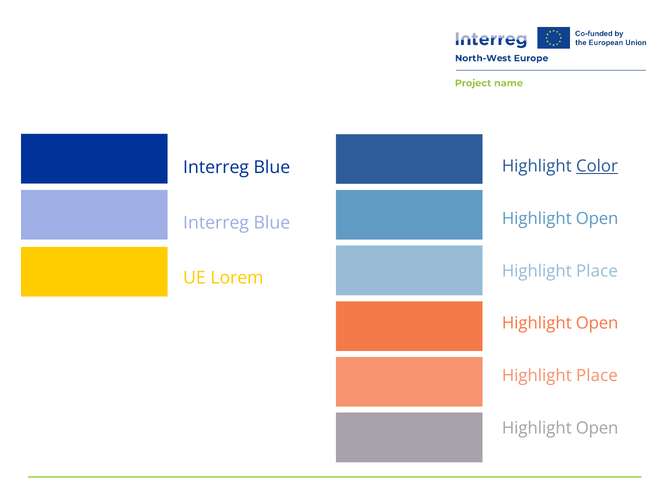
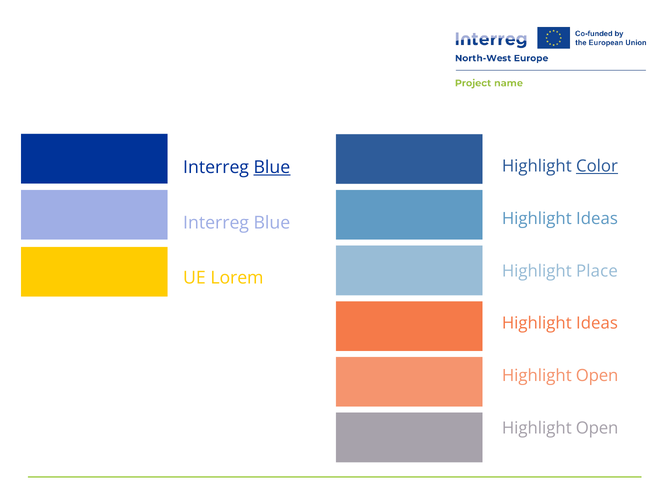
Blue underline: none -> present (272, 167)
Open: Open -> Ideas (597, 219)
Open: Open -> Ideas (597, 323)
Place: Place -> Open (597, 376)
